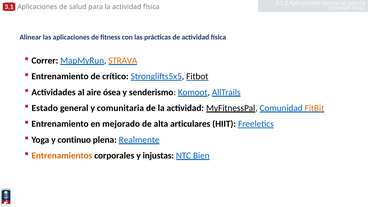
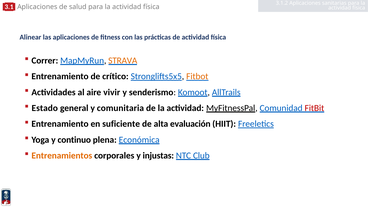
Fitbot colour: black -> orange (197, 76)
ósea: ósea -> vivir (112, 92)
FitBit colour: orange -> red (314, 108)
mejorado: mejorado -> suficiente (121, 124)
articulares: articulares -> evaluación (190, 124)
Realmente: Realmente -> Económica (139, 140)
Bien: Bien -> Club (201, 156)
